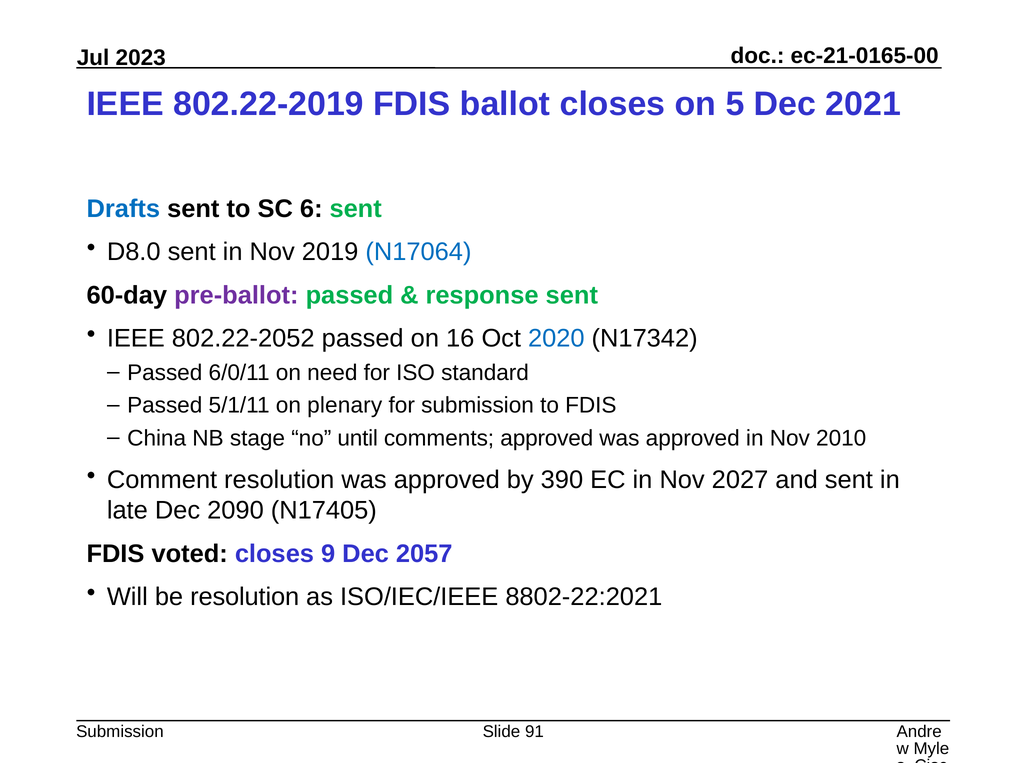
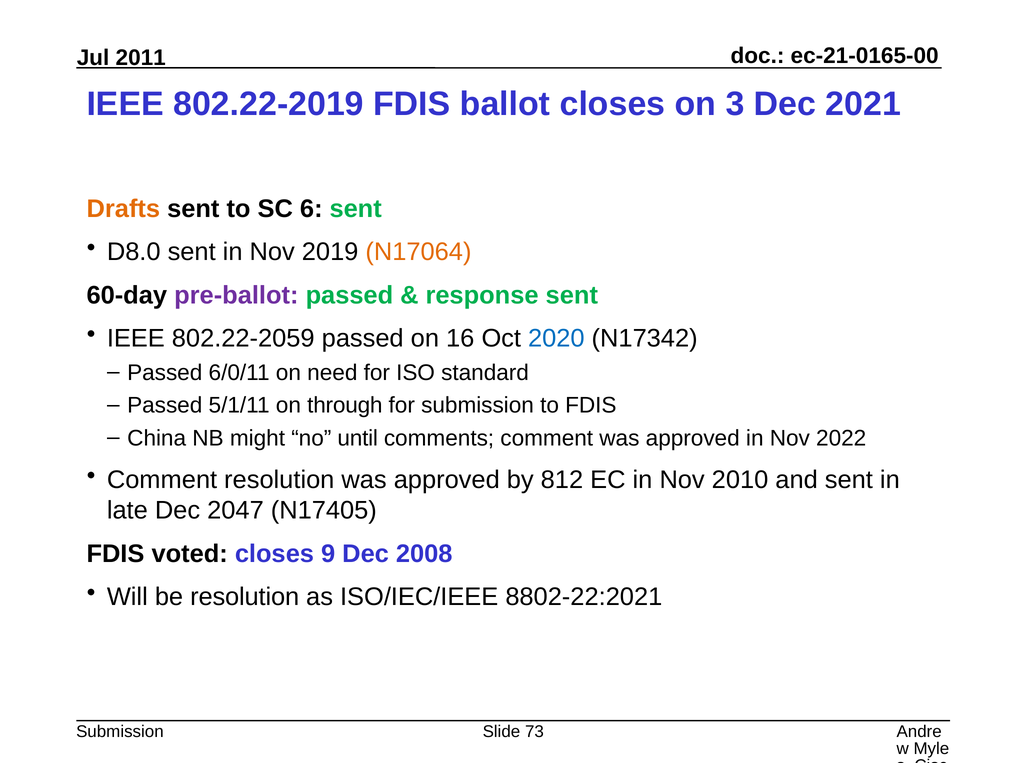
2023: 2023 -> 2011 (141, 58)
5: 5 -> 3 (735, 104)
Drafts colour: blue -> orange (123, 209)
N17064 colour: blue -> orange (418, 252)
802.22-2052: 802.22-2052 -> 802.22-2059 (243, 339)
plenary: plenary -> through (345, 406)
stage: stage -> might (257, 439)
comments approved: approved -> comment (547, 439)
2010: 2010 -> 2022 (841, 439)
390: 390 -> 812 (562, 480)
2027: 2027 -> 2010 (740, 480)
2090: 2090 -> 2047 (235, 511)
2057: 2057 -> 2008 (424, 554)
91: 91 -> 73 (534, 732)
